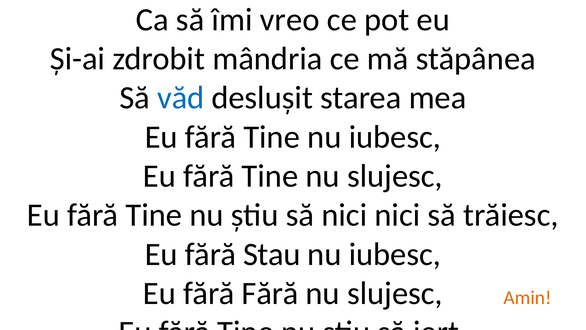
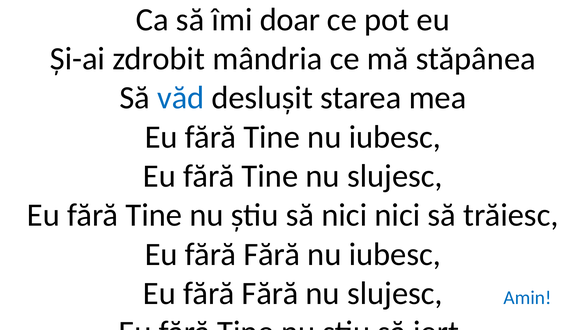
vreo: vreo -> doar (290, 20)
Stau: Stau -> Fără (272, 254)
Amin colour: orange -> blue (527, 297)
